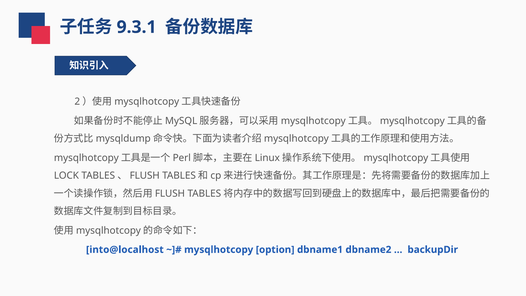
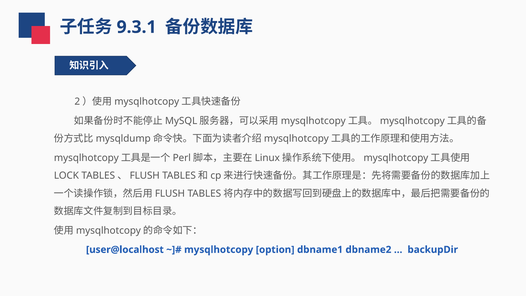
into@localhost: into@localhost -> user@localhost (125, 250)
